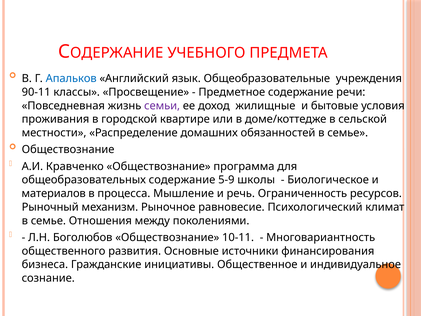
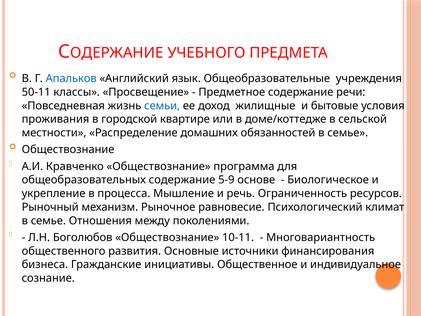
90-11: 90-11 -> 50-11 (36, 92)
семьи colour: purple -> blue (162, 106)
школы: школы -> основе (256, 180)
материалов: материалов -> укрепление (54, 193)
